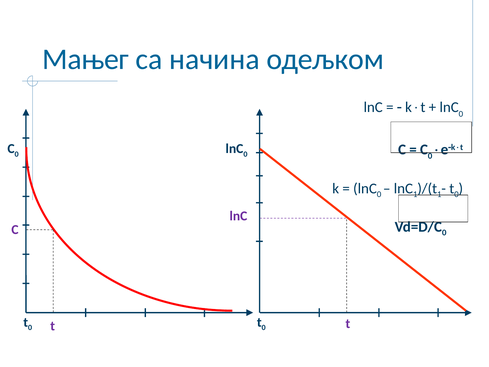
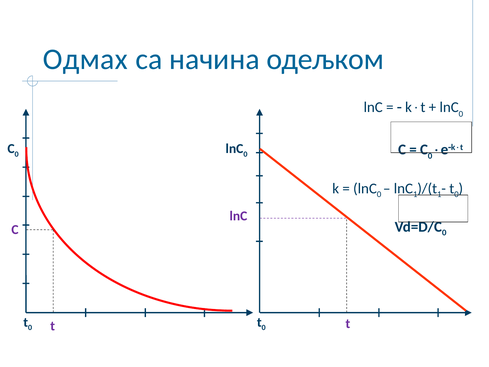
Мањег: Мањег -> Одмах (85, 59)
